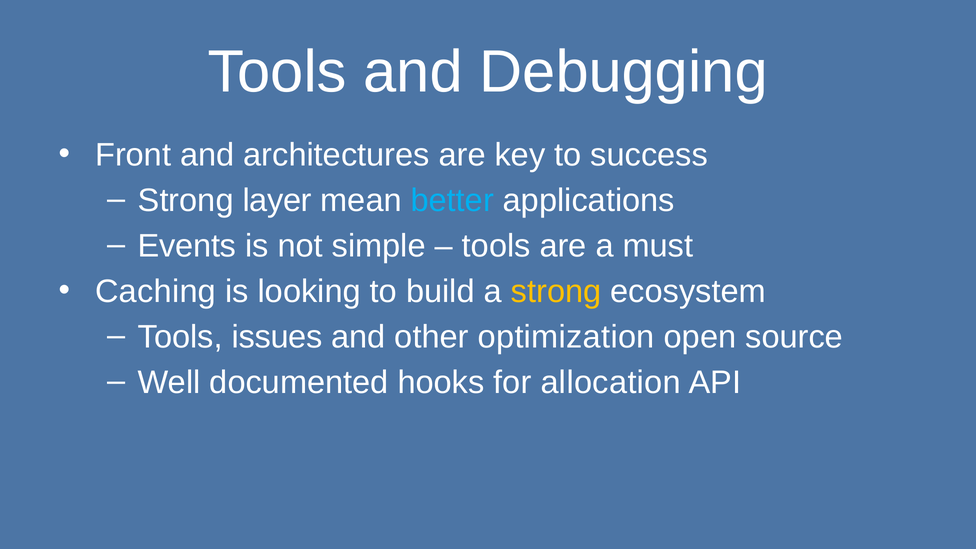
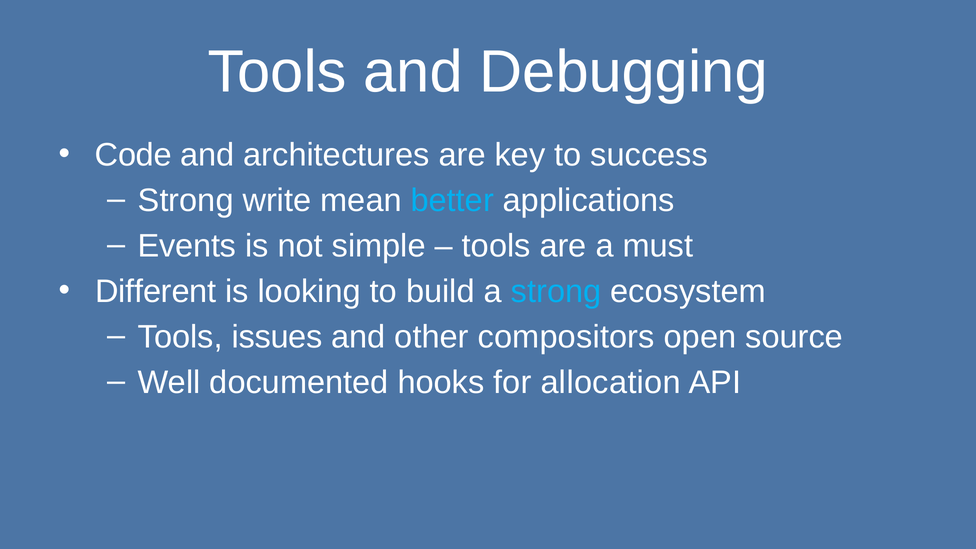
Front: Front -> Code (133, 155)
layer: layer -> write (277, 200)
Caching: Caching -> Different (156, 291)
strong colour: yellow -> light blue (556, 291)
optimization: optimization -> compositors (566, 337)
